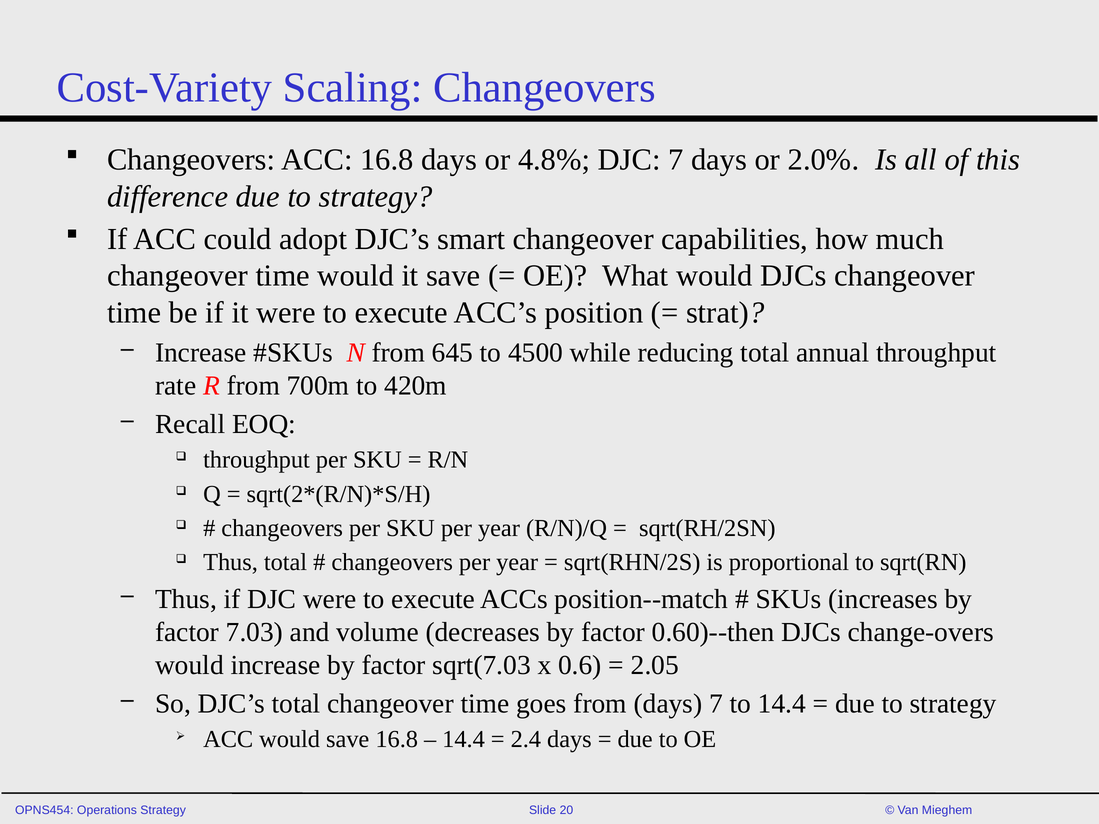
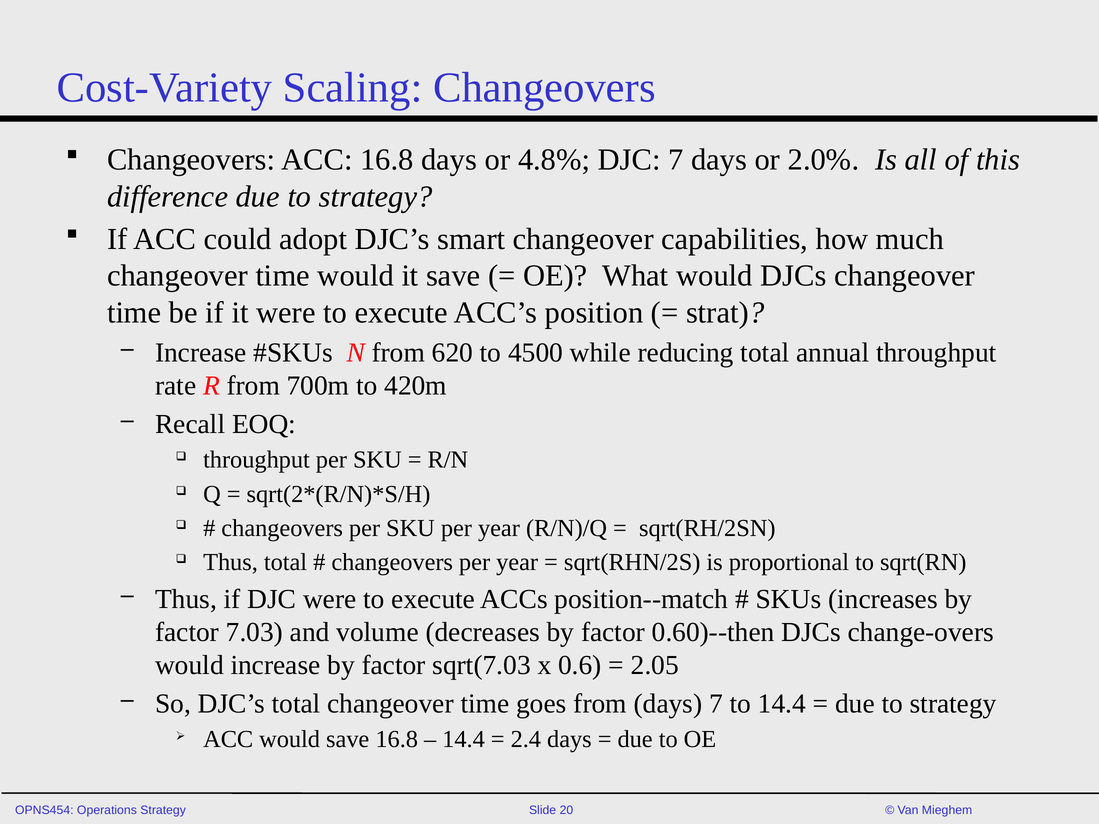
645: 645 -> 620 (452, 353)
